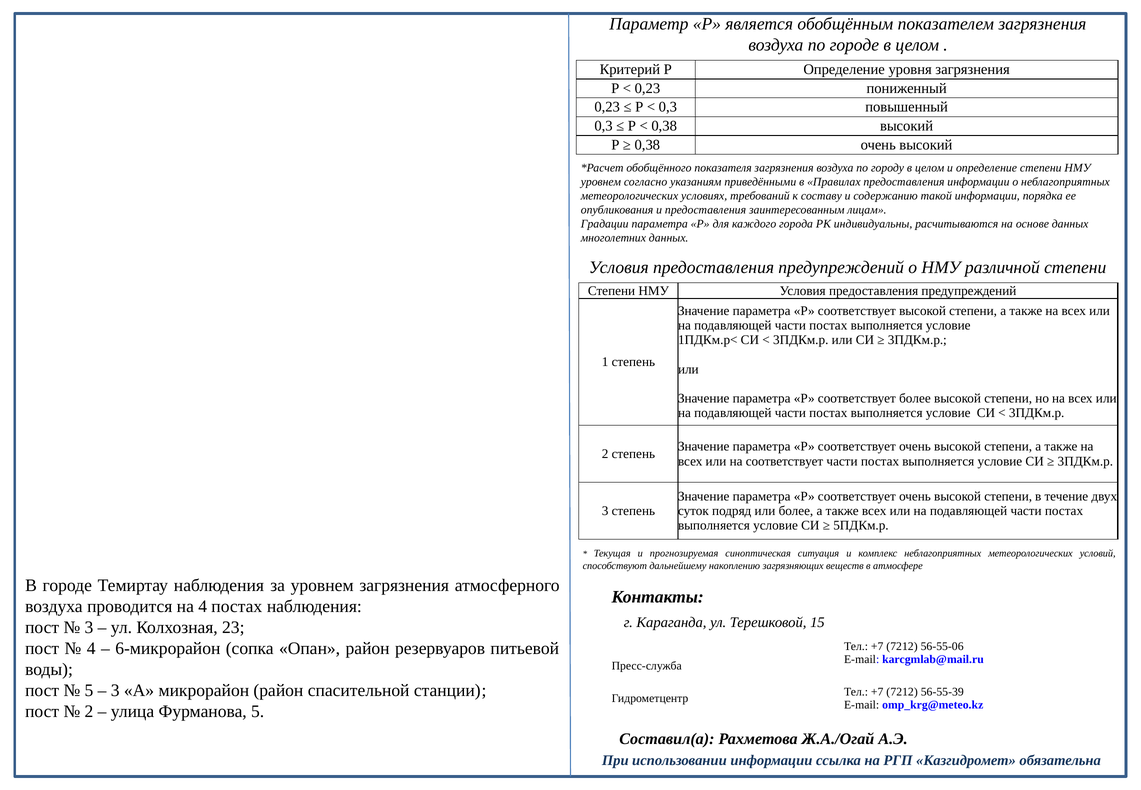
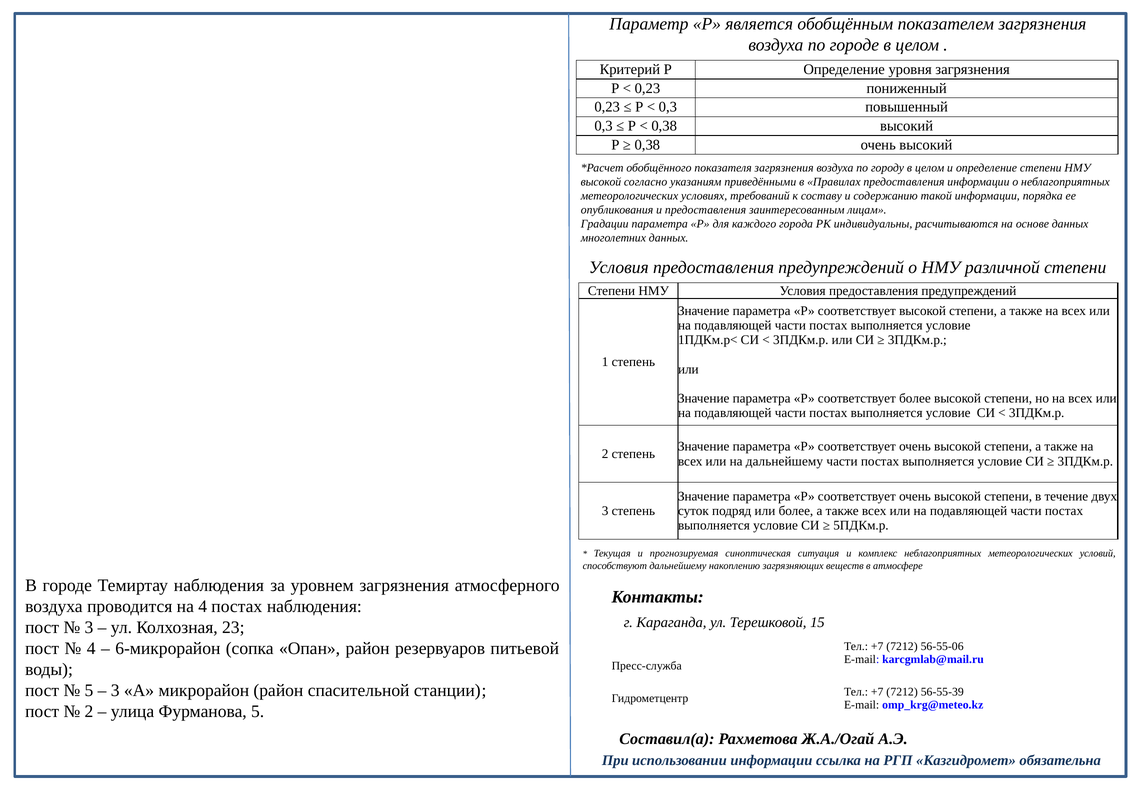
уровнем: уровнем -> высокой (601, 182)
на соответствует: соответствует -> дальнейшему (784, 461)
